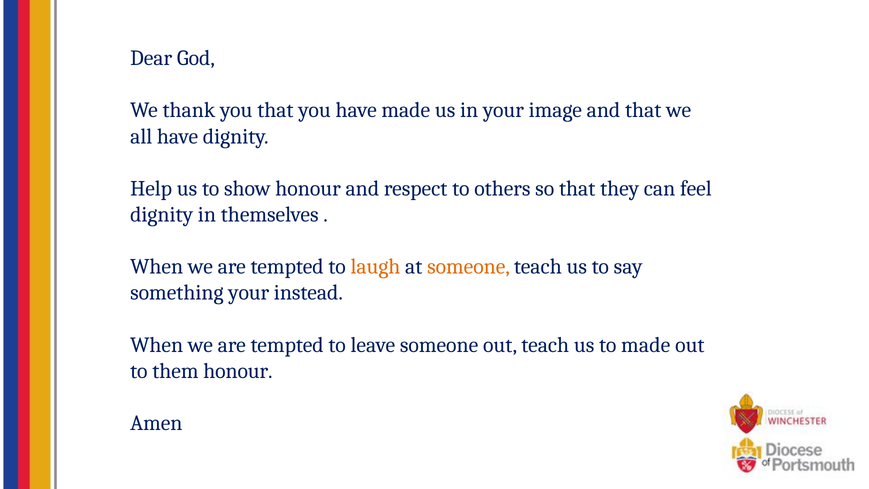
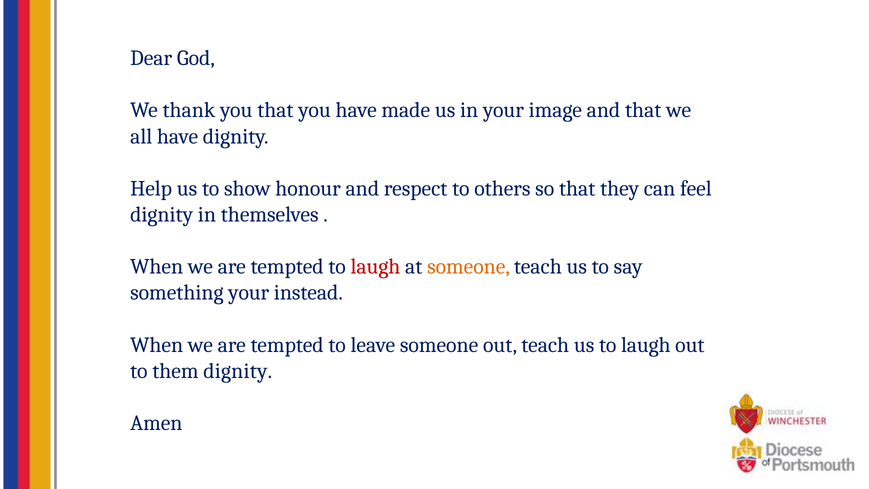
laugh colour: orange -> red (375, 267)
us to made: made -> laugh (646, 345)
them honour: honour -> dignity (238, 371)
